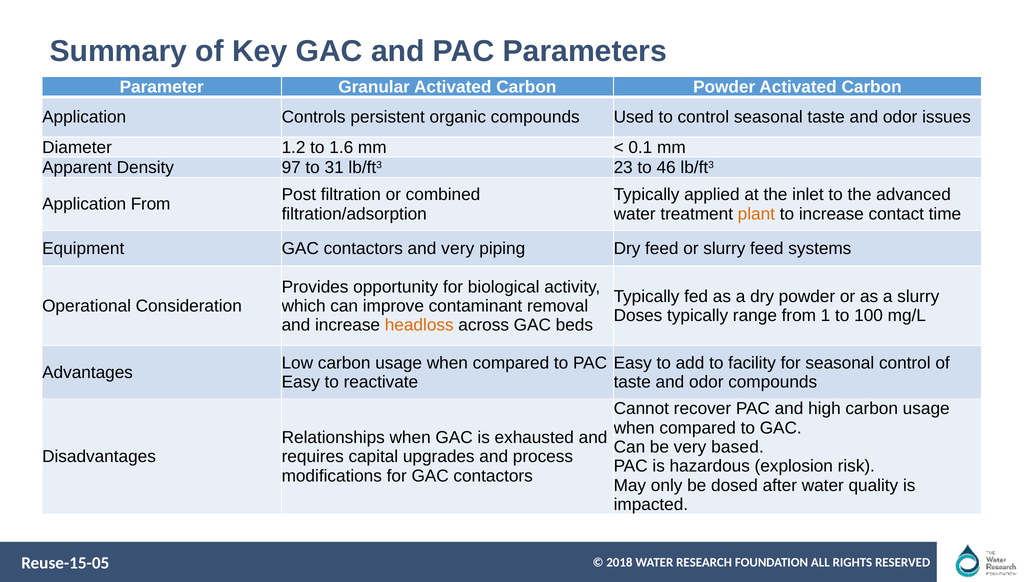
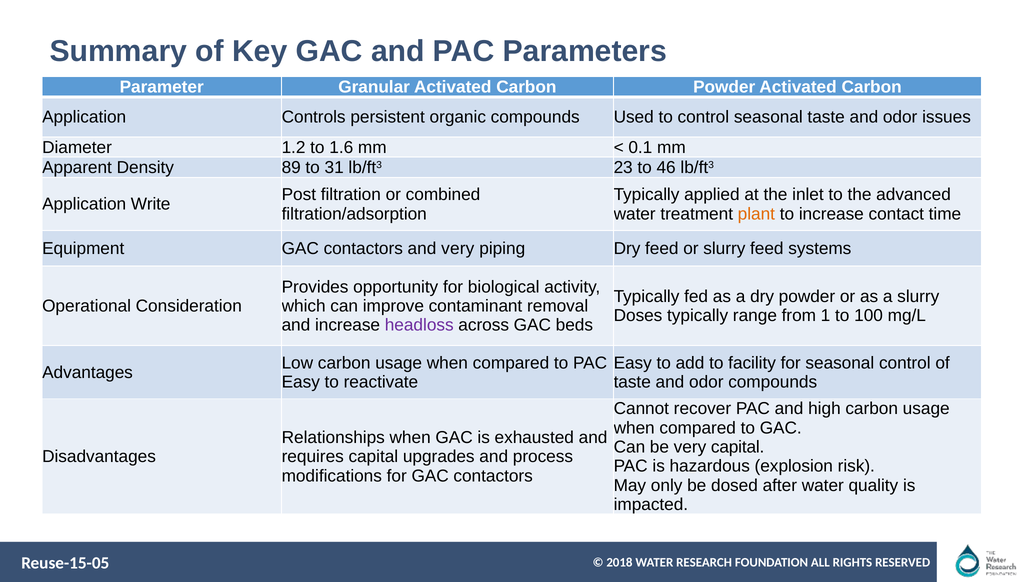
97: 97 -> 89 (291, 168)
Application From: From -> Write (151, 204)
headloss colour: orange -> purple (419, 325)
very based: based -> capital (738, 447)
